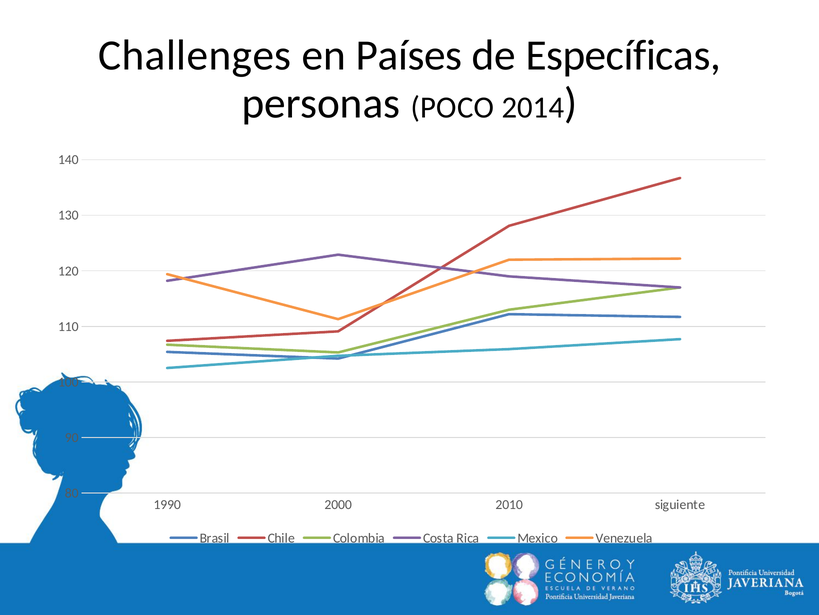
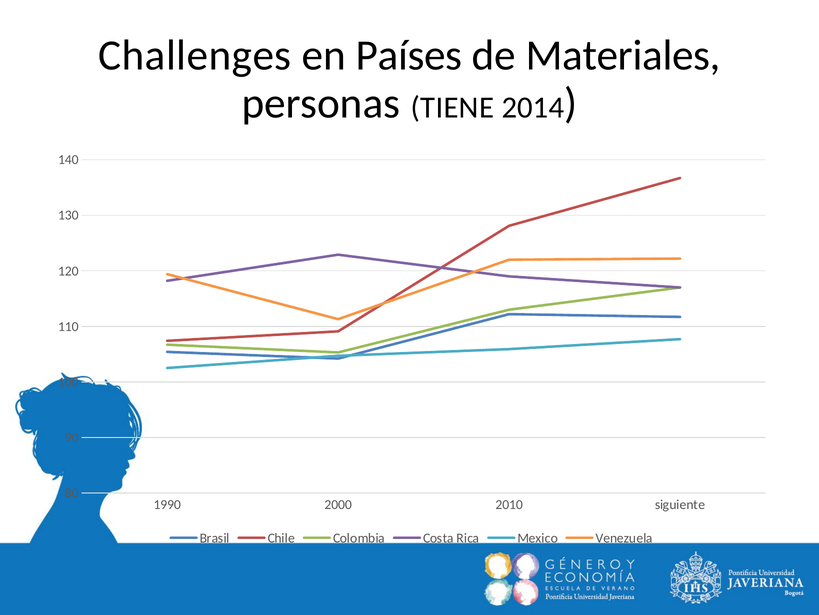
Específicas: Específicas -> Materiales (623, 56)
POCO: POCO -> TIENE (452, 107)
